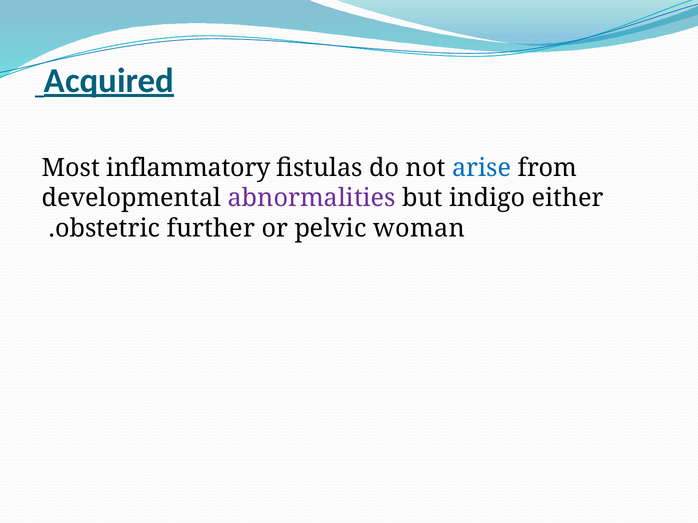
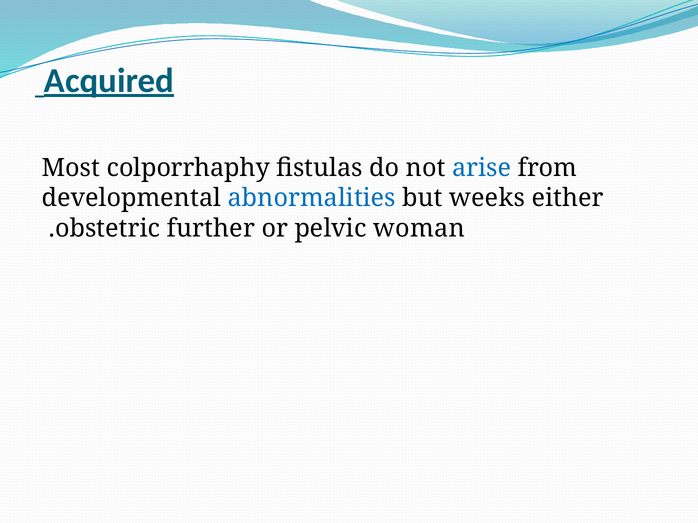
inflammatory: inflammatory -> colporrhaphy (188, 168)
abnormalities colour: purple -> blue (312, 198)
indigo: indigo -> weeks (487, 198)
